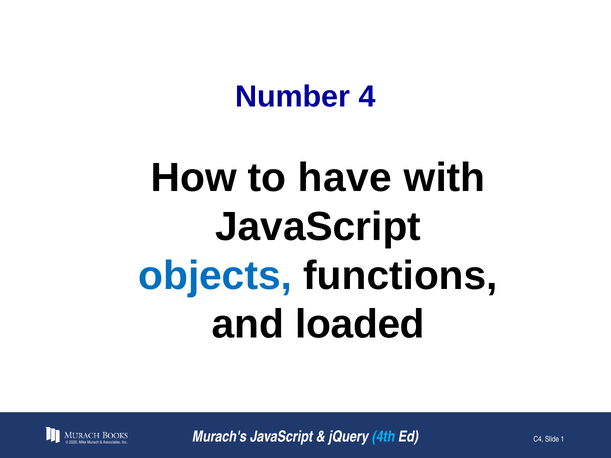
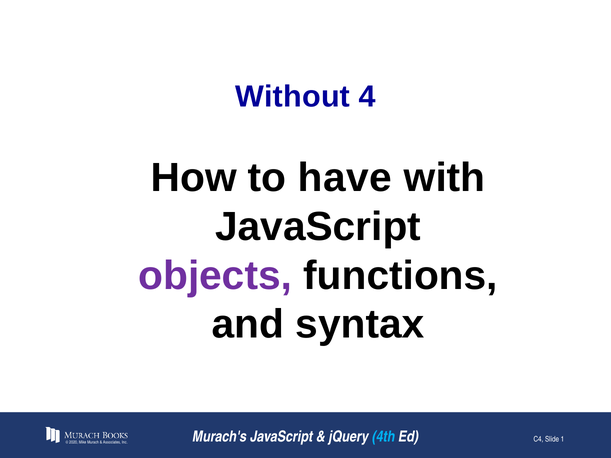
Number: Number -> Without (293, 97)
objects colour: blue -> purple (215, 276)
loaded: loaded -> syntax (360, 325)
